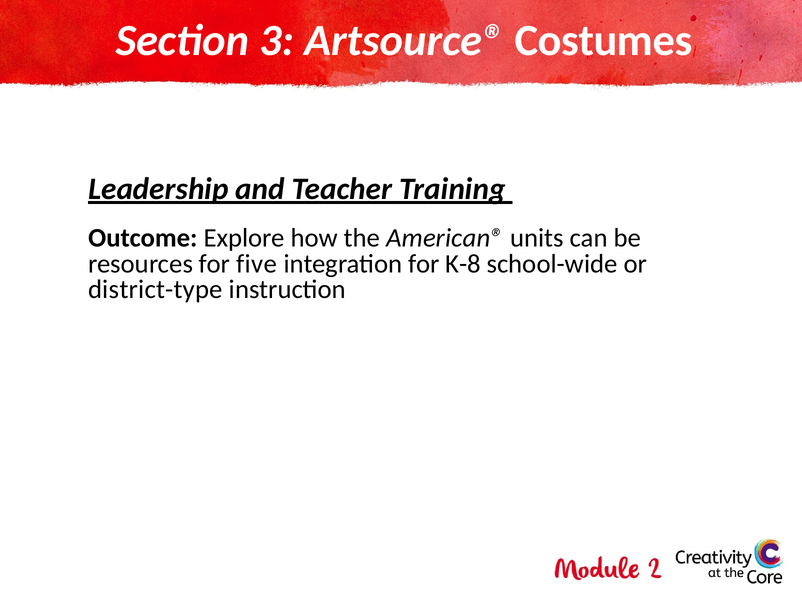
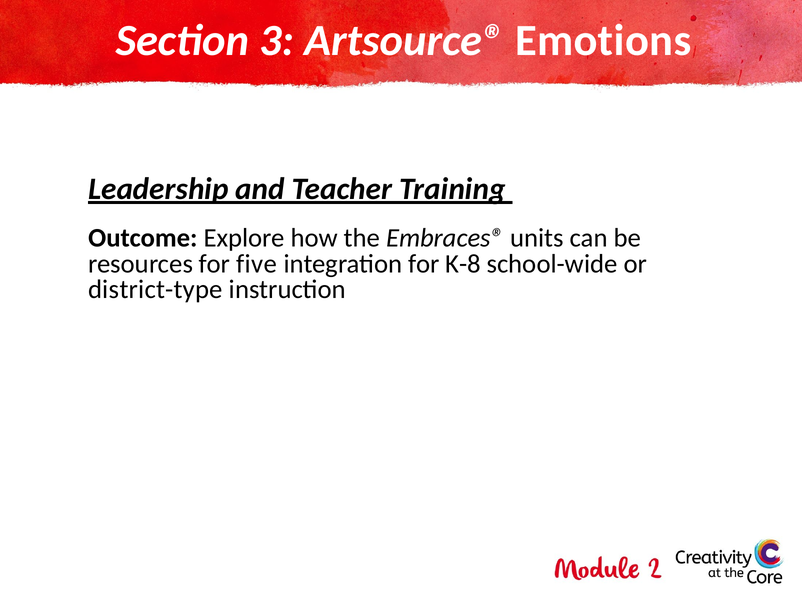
Costumes: Costumes -> Emotions (603, 41)
American®: American® -> Embraces® (445, 238)
